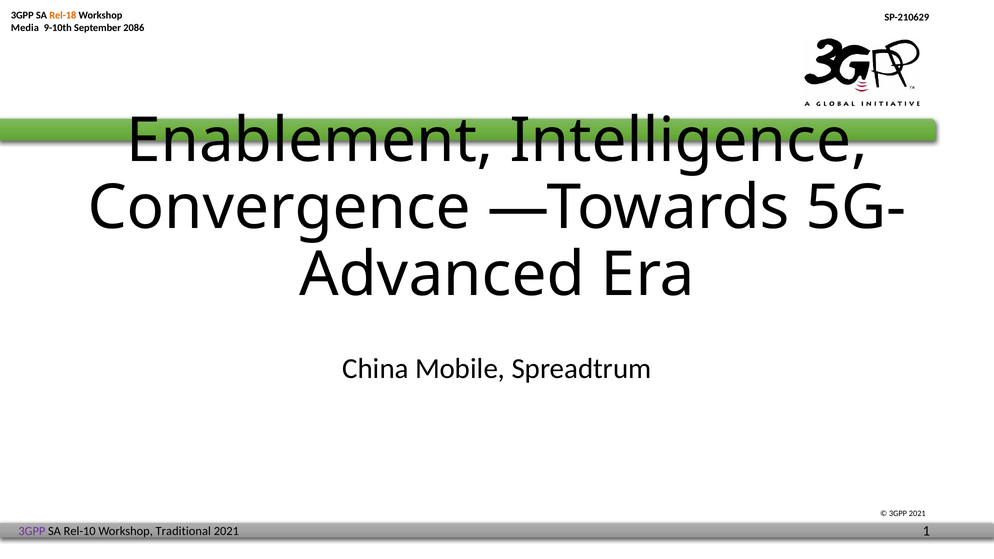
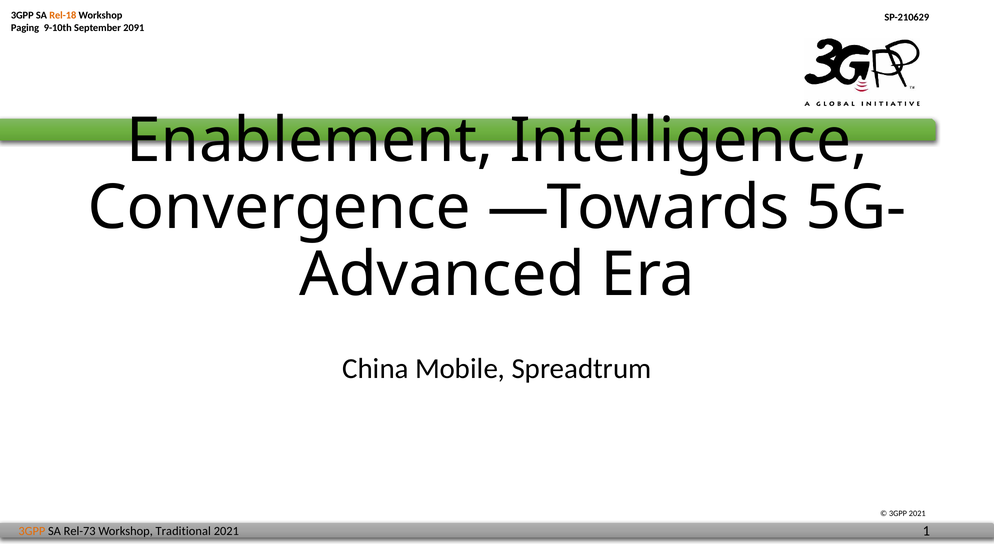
Media: Media -> Paging (25, 28)
2086: 2086 -> 2091 (134, 28)
3GPP colour: purple -> orange (32, 531)
Rel-10: Rel-10 -> Rel-73 (80, 531)
